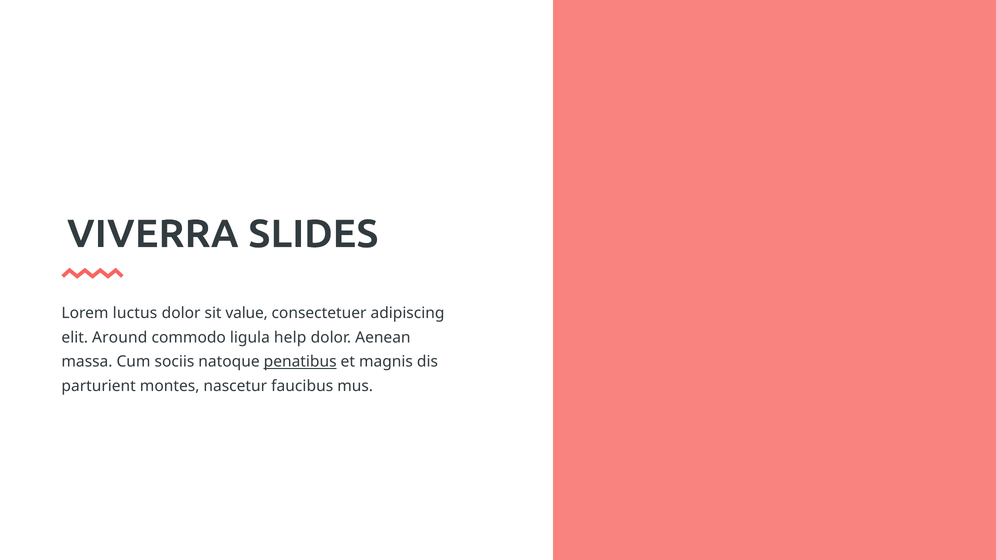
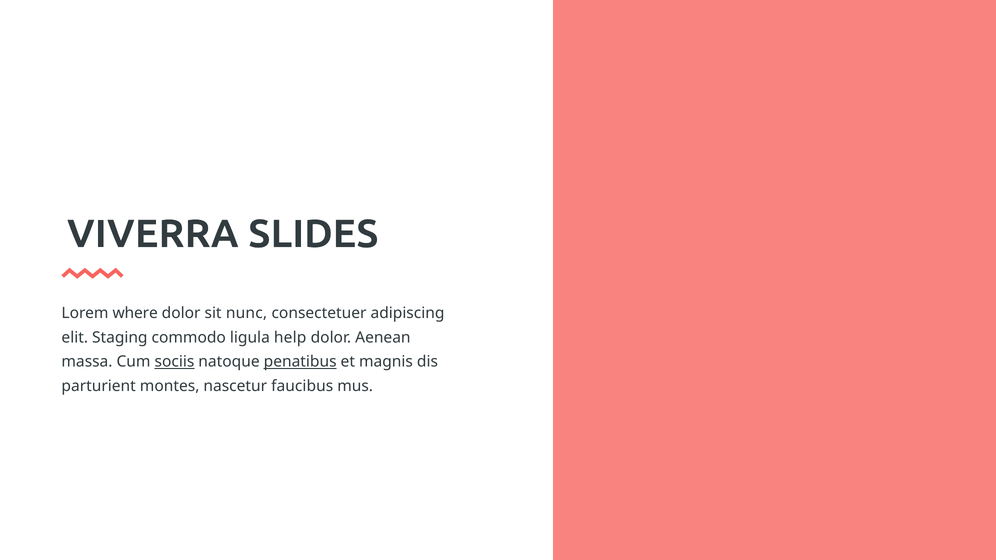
luctus: luctus -> where (135, 313)
value: value -> nunc (247, 313)
Around: Around -> Staging (120, 338)
sociis underline: none -> present (174, 362)
